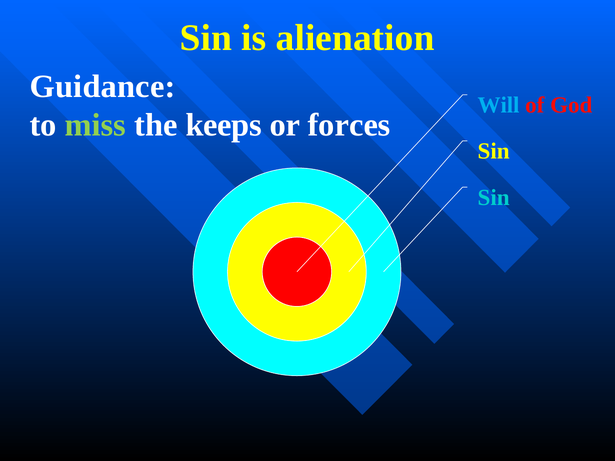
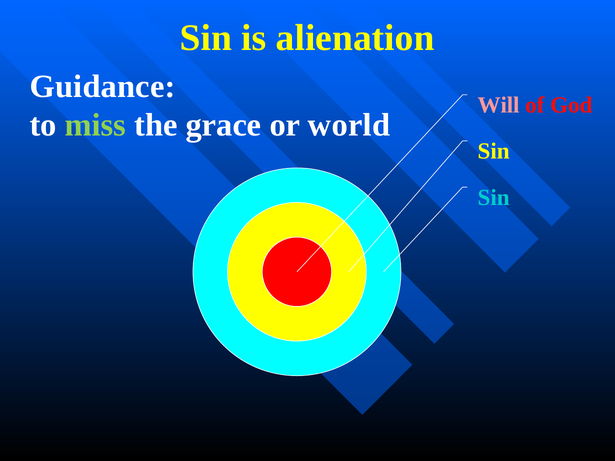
Will colour: light blue -> pink (499, 105)
keeps: keeps -> grace (223, 125)
forces: forces -> world (349, 125)
